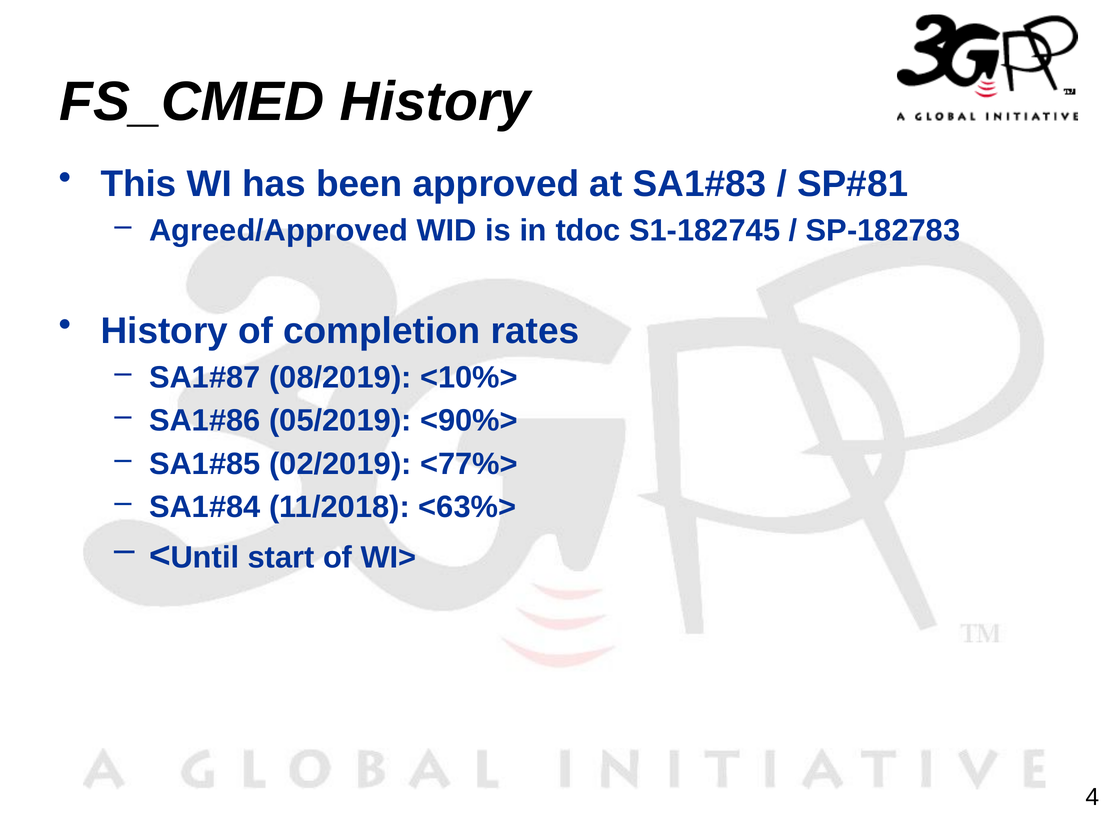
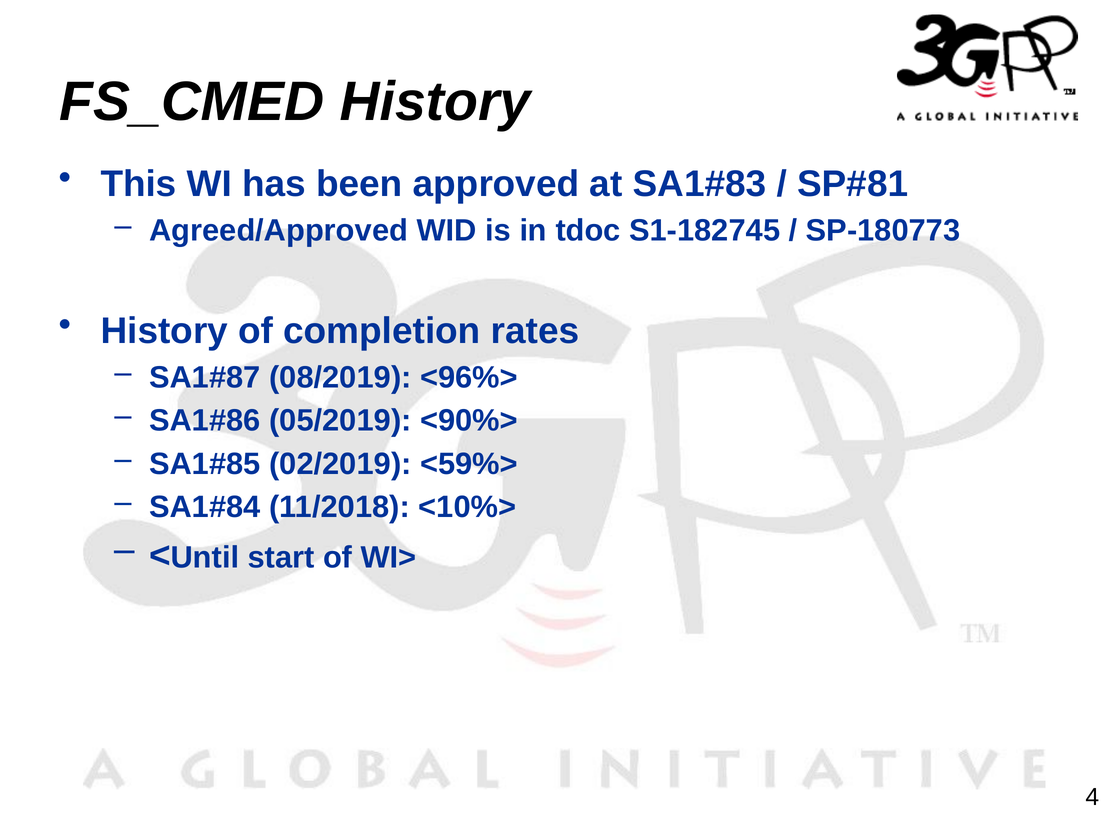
SP-182783: SP-182783 -> SP-180773 (883, 231)
<10%>: <10%> -> <96%> (469, 377)
<77%>: <77%> -> <59%> (469, 464)
<63%>: <63%> -> <10%> (467, 507)
